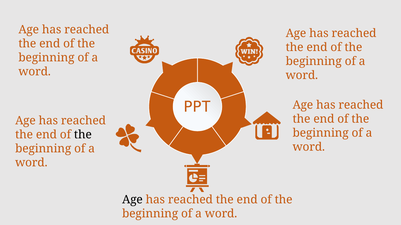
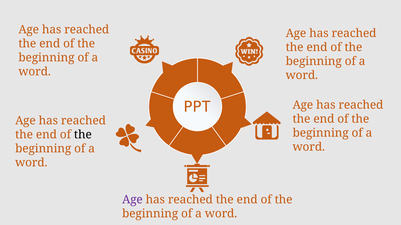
Age colour: black -> purple (132, 200)
